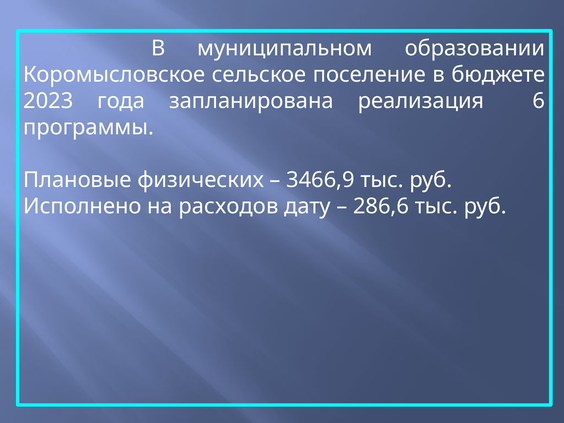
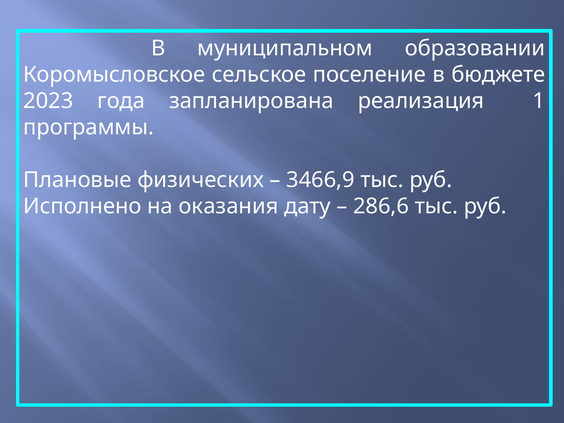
6: 6 -> 1 (539, 101)
расходов: расходов -> оказания (229, 206)
